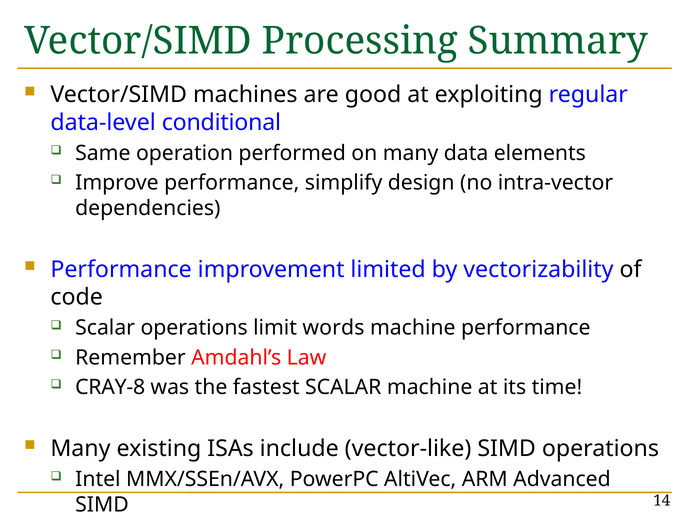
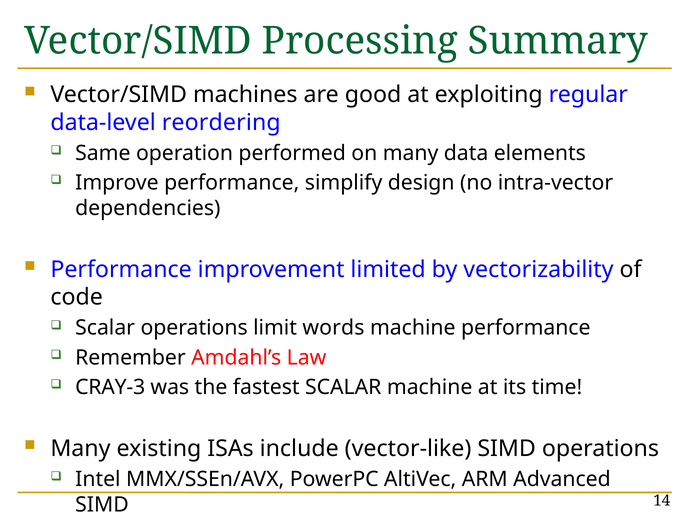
conditional: conditional -> reordering (221, 123)
CRAY-8: CRAY-8 -> CRAY-3 (110, 388)
